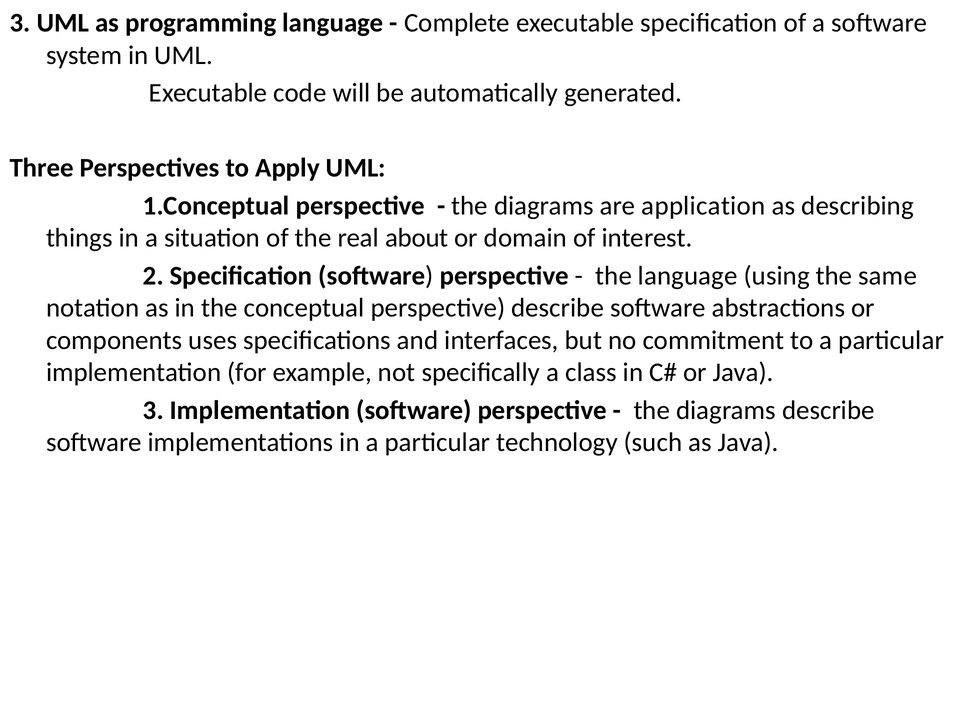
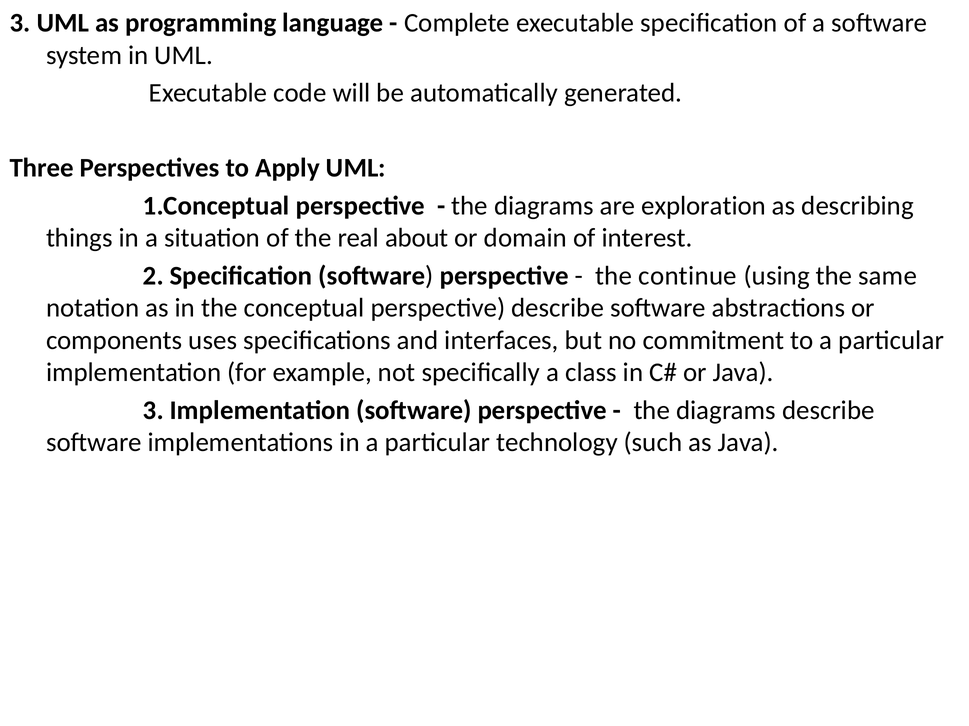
application: application -> exploration (704, 206)
the language: language -> continue (688, 276)
